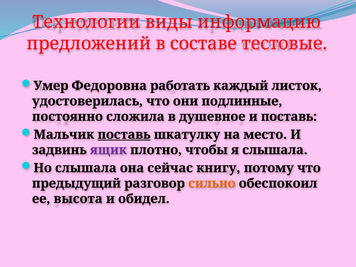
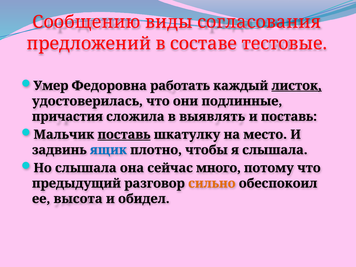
Технологии: Технологии -> Сообщению (86, 22)
информацию: информацию -> согласования (259, 22)
листок underline: none -> present (297, 86)
постоянно: постоянно -> причастия (67, 117)
душевное: душевное -> выявлять (212, 117)
ящик colour: purple -> blue (108, 150)
книгу: книгу -> много (218, 168)
